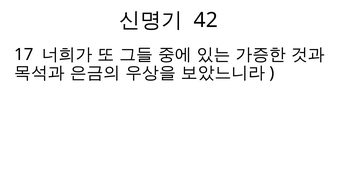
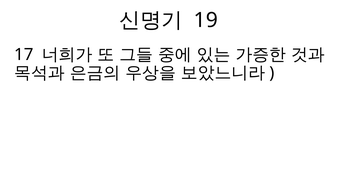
42: 42 -> 19 (206, 20)
